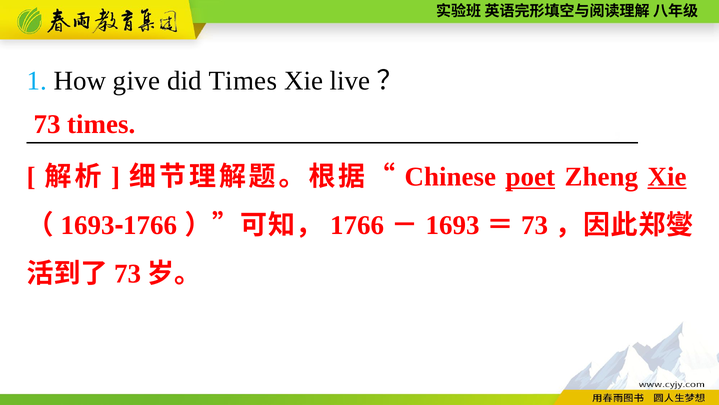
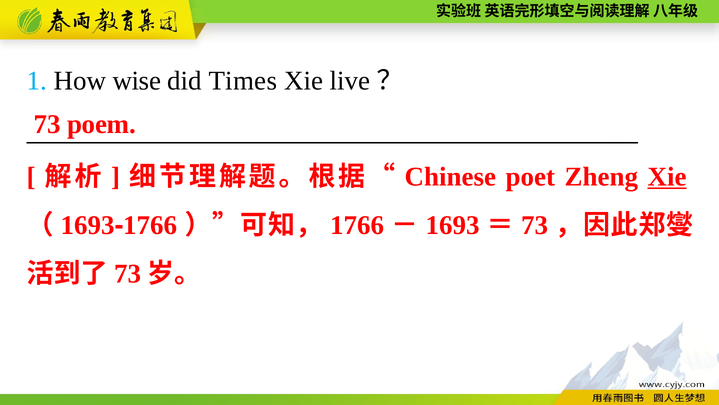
give: give -> wise (137, 81)
73 times: times -> poem (101, 124)
poet underline: present -> none (530, 176)
